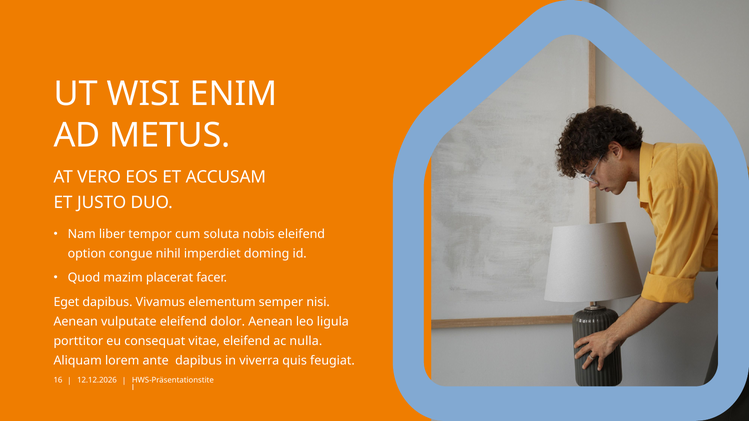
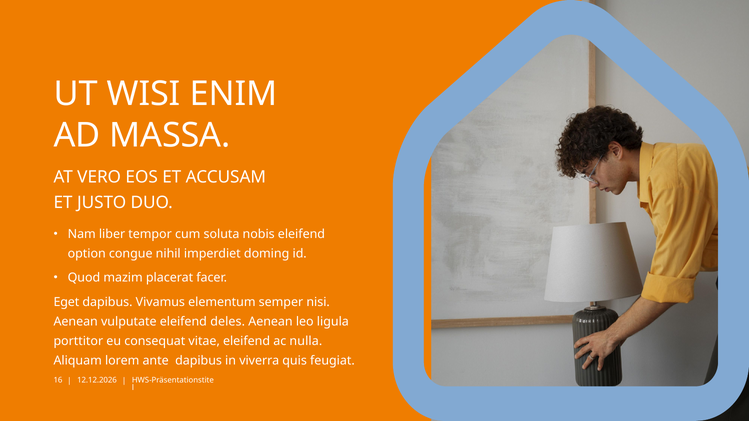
METUS: METUS -> MASSA (170, 135)
dolor: dolor -> deles (228, 322)
